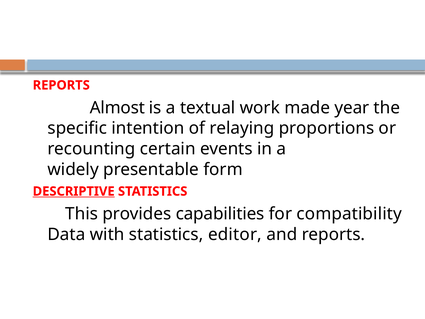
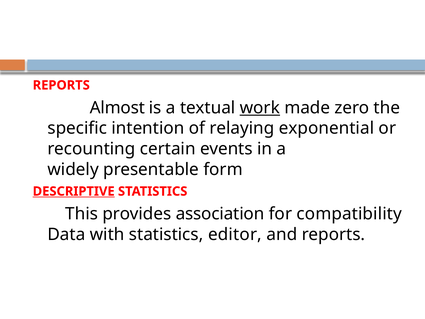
work underline: none -> present (260, 108)
year: year -> zero (352, 108)
proportions: proportions -> exponential (326, 128)
capabilities: capabilities -> association (220, 214)
